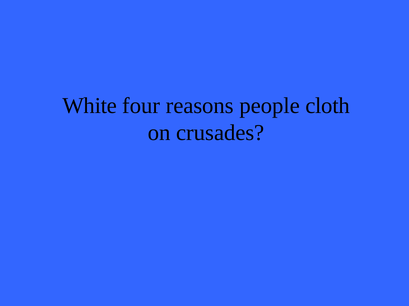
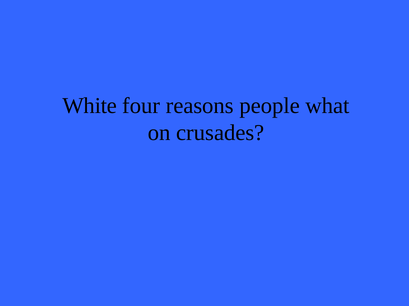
cloth: cloth -> what (328, 106)
